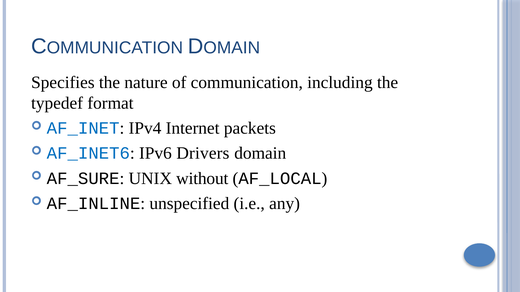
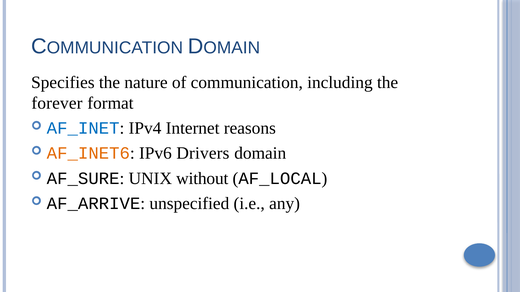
typedef: typedef -> forever (57, 103)
packets: packets -> reasons (250, 128)
AF_INET6 colour: blue -> orange (88, 154)
AF_INLINE: AF_INLINE -> AF_ARRIVE (94, 204)
